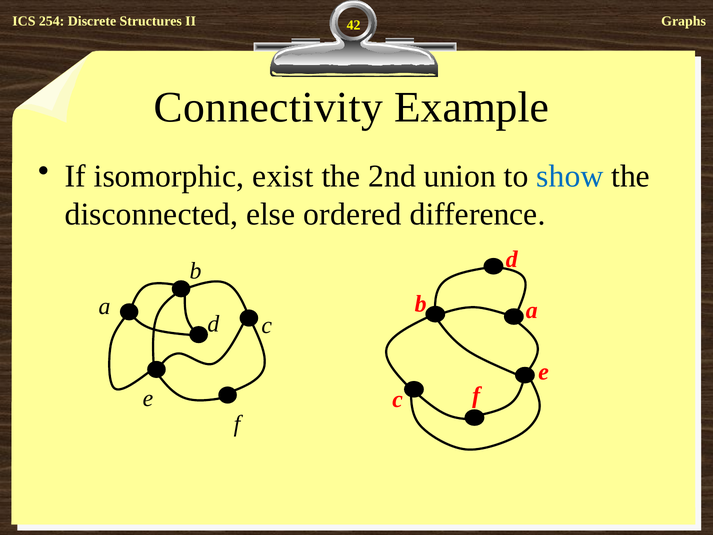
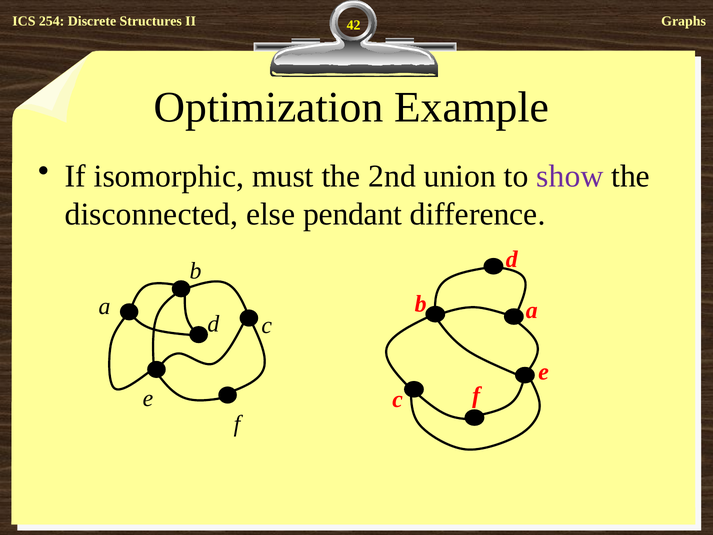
Connectivity: Connectivity -> Optimization (269, 107)
exist: exist -> must (283, 176)
show colour: blue -> purple (570, 176)
ordered: ordered -> pendant (353, 214)
